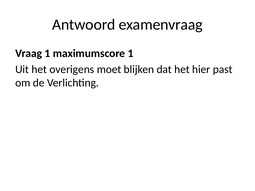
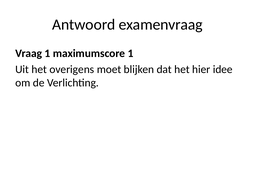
past: past -> idee (223, 69)
